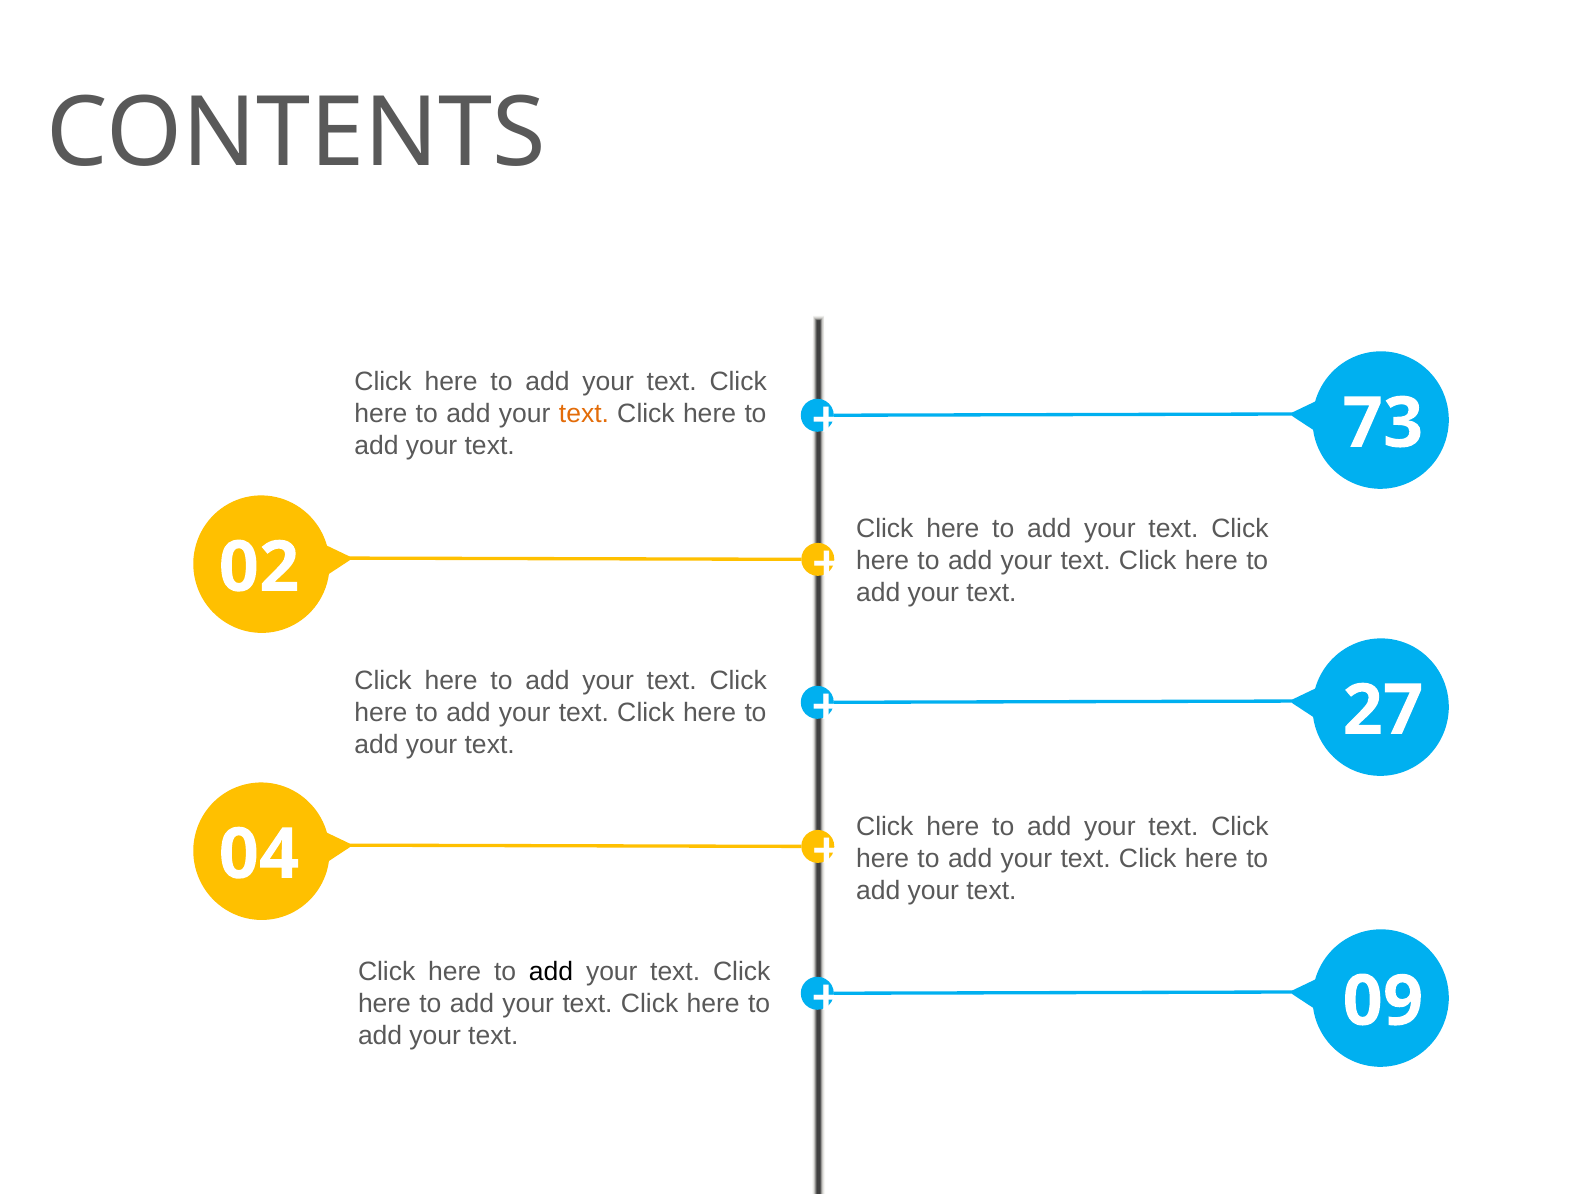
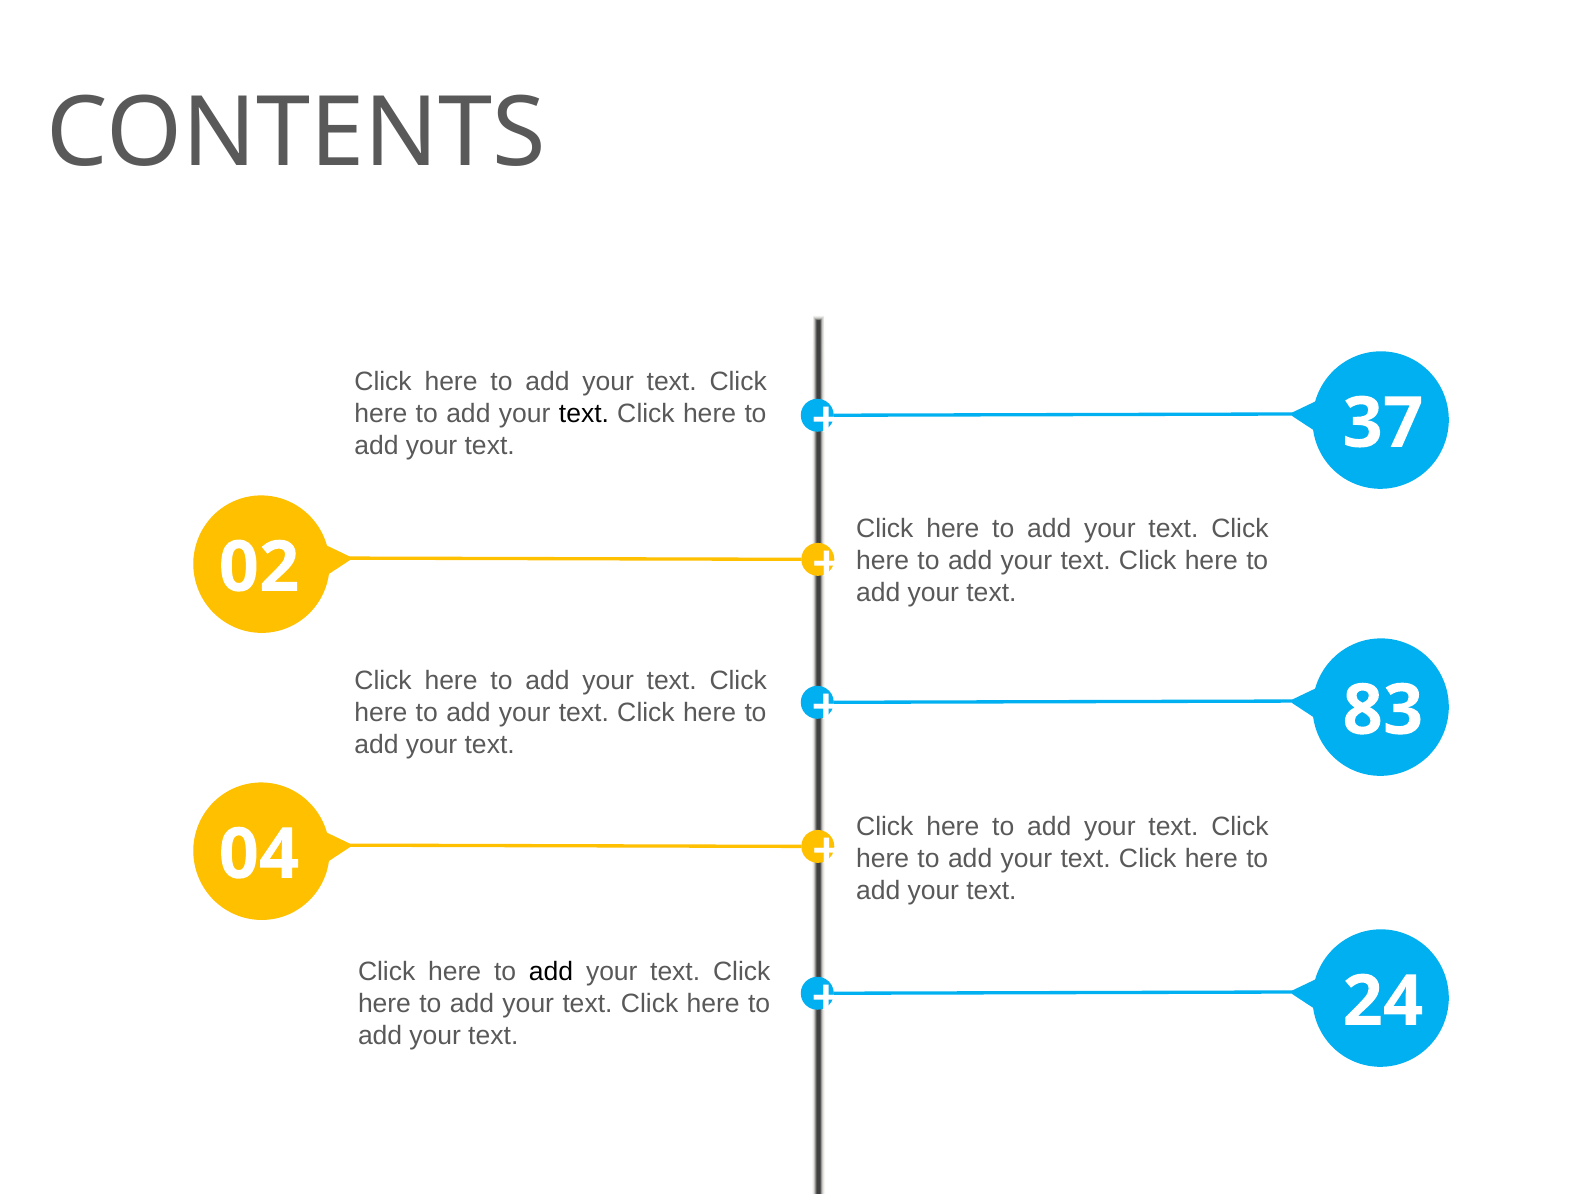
73: 73 -> 37 (1383, 423)
text colour: orange -> black (584, 414)
27: 27 -> 83 (1383, 711)
09: 09 -> 24 (1383, 1001)
